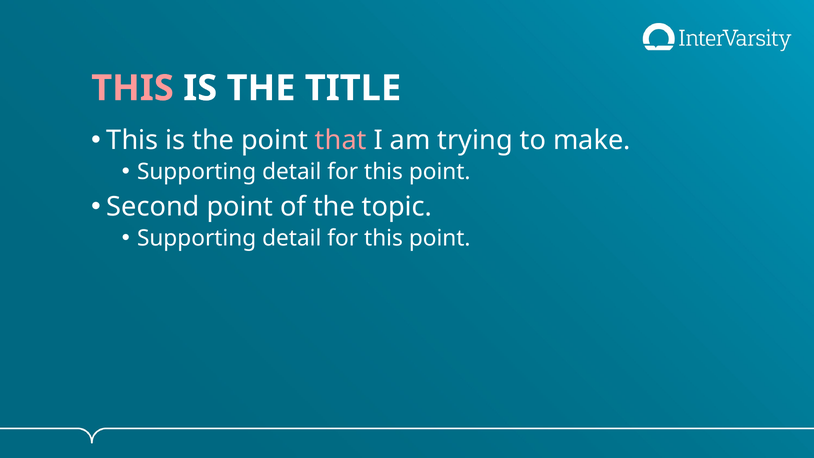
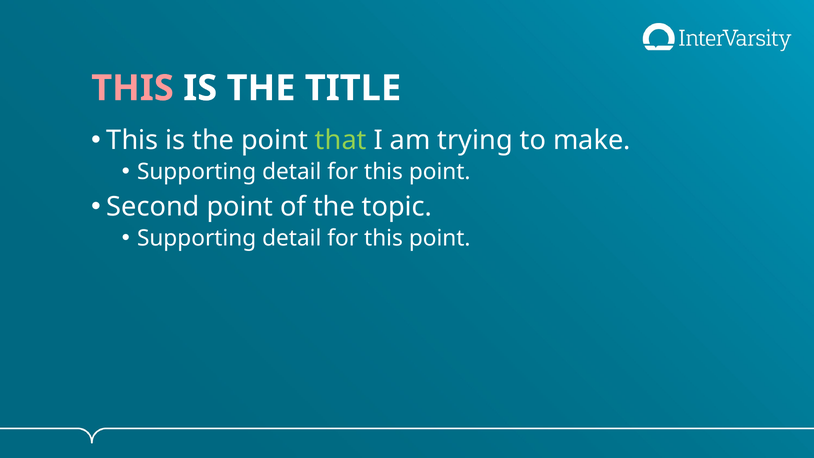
that colour: pink -> light green (341, 140)
